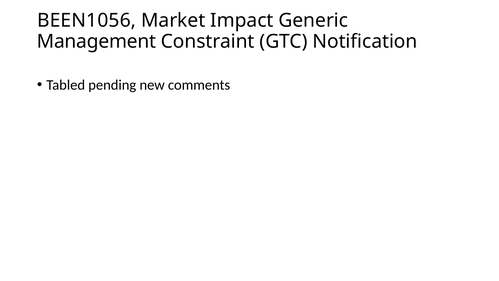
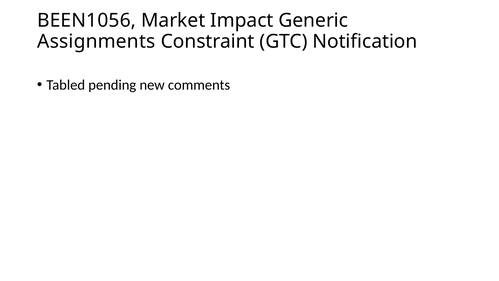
Management: Management -> Assignments (96, 41)
